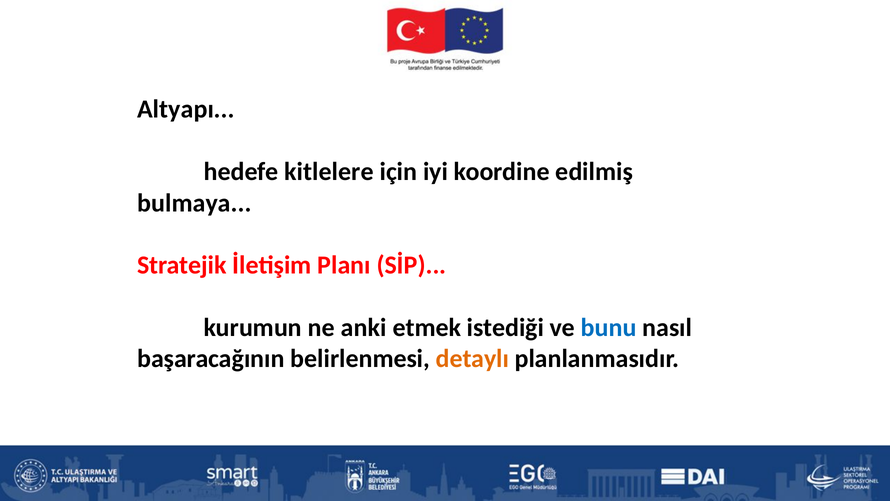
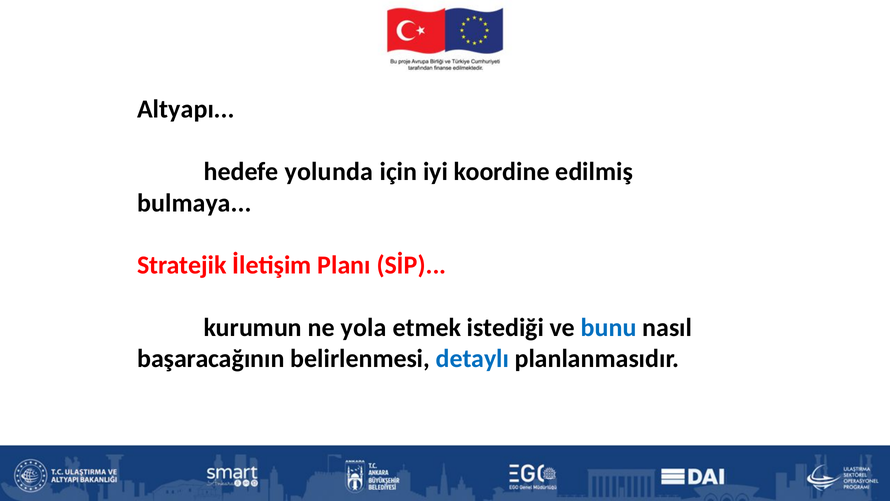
kitlelere: kitlelere -> yolunda (329, 172)
anki: anki -> yola (364, 327)
detaylı colour: orange -> blue (472, 359)
